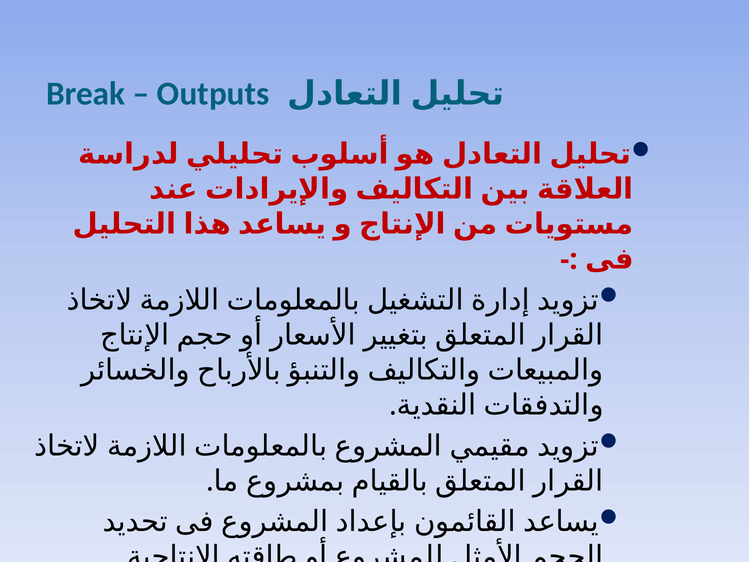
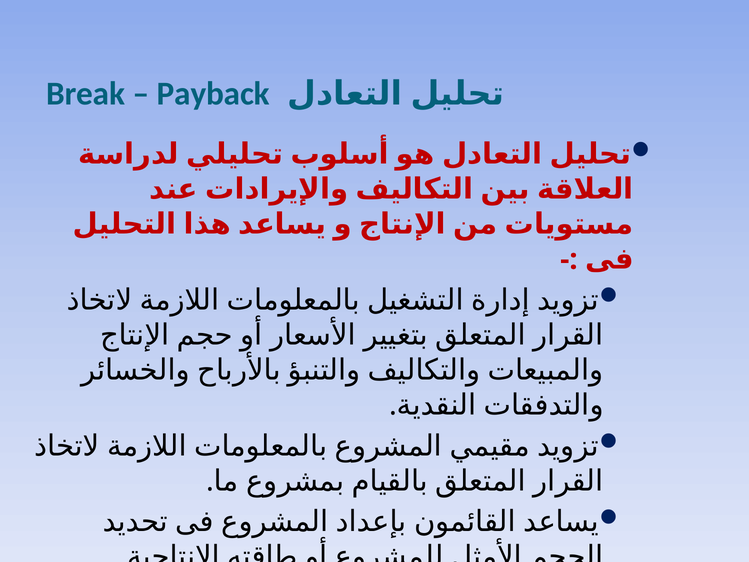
Outputs: Outputs -> Payback (213, 94)
